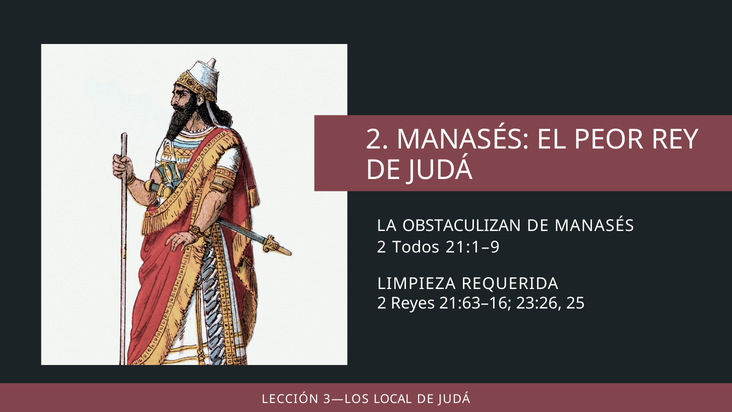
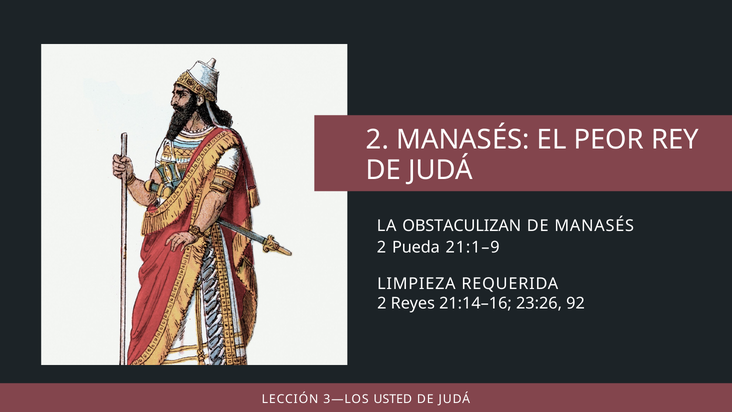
Todos: Todos -> Pueda (416, 247)
21:63–16: 21:63–16 -> 21:14–16 (475, 303)
25: 25 -> 92 (576, 303)
LOCAL: LOCAL -> USTED (393, 399)
